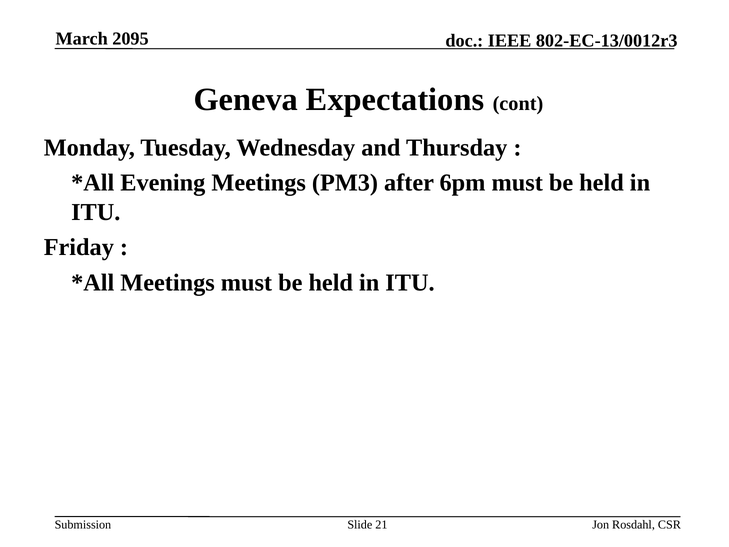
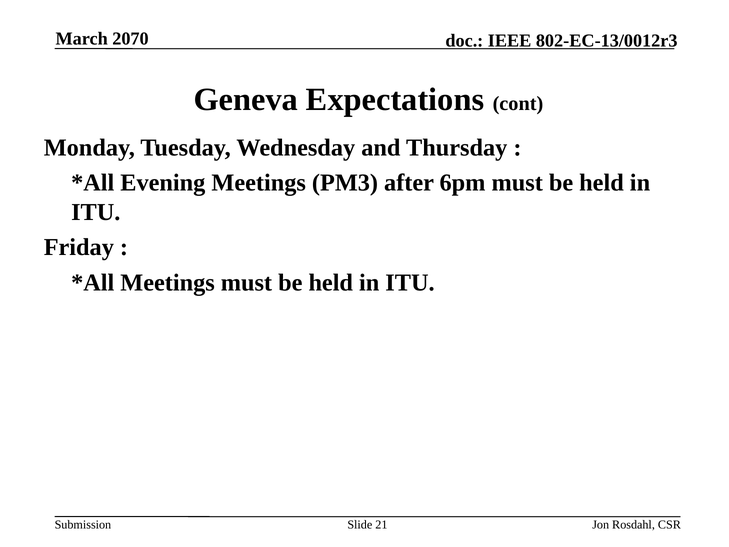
2095: 2095 -> 2070 (130, 39)
